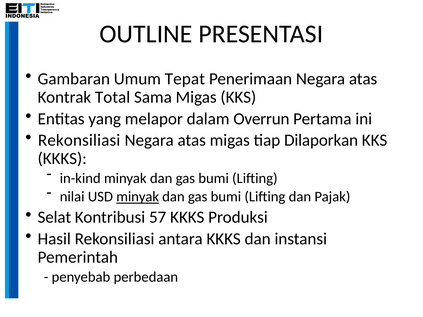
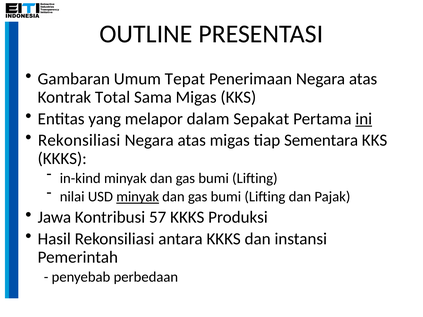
Overrun: Overrun -> Sepakat (261, 119)
ini underline: none -> present (364, 119)
Dilaporkan: Dilaporkan -> Sementara (321, 140)
Selat: Selat -> Jawa (54, 218)
